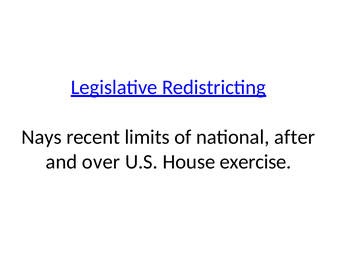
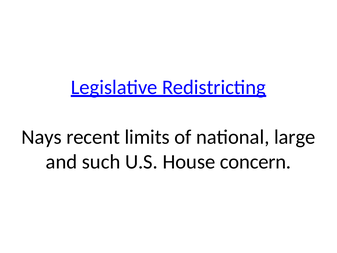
after: after -> large (295, 137)
over: over -> such (101, 162)
exercise: exercise -> concern (256, 162)
